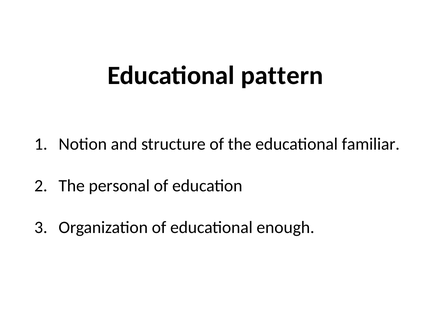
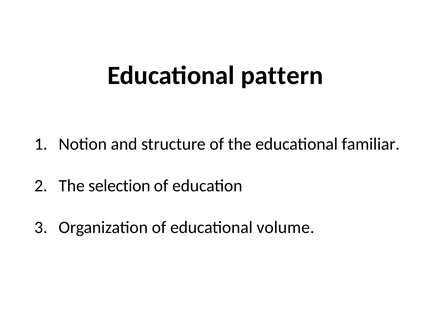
personal: personal -> selection (119, 186)
enough: enough -> volume (285, 227)
